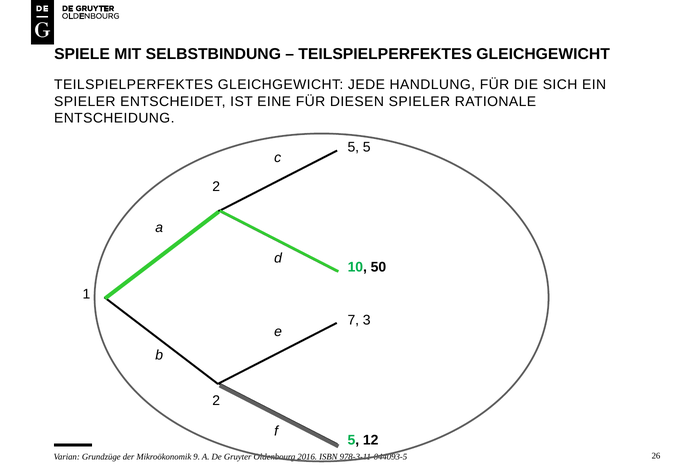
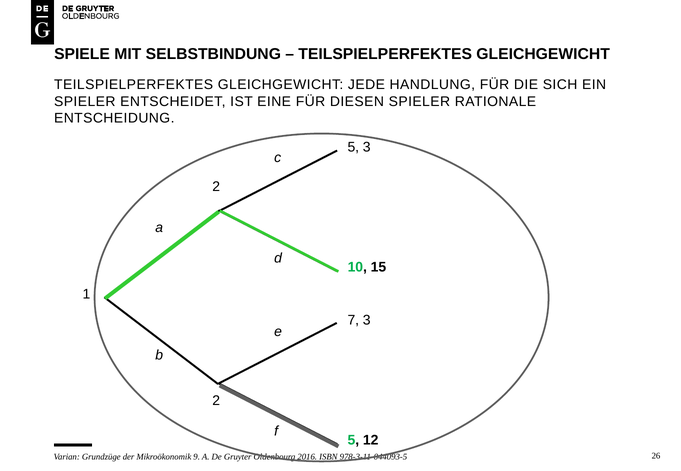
5 5: 5 -> 3 (367, 147)
50: 50 -> 15 (378, 267)
